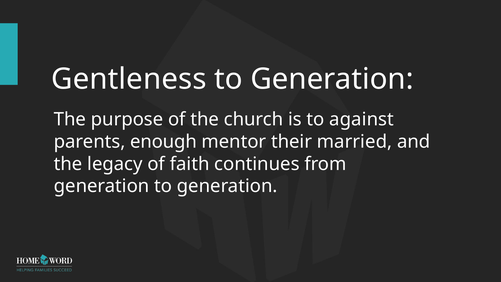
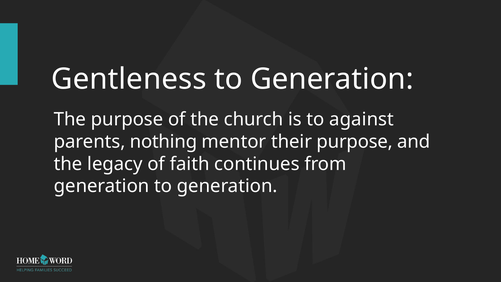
enough: enough -> nothing (163, 142)
their married: married -> purpose (355, 142)
